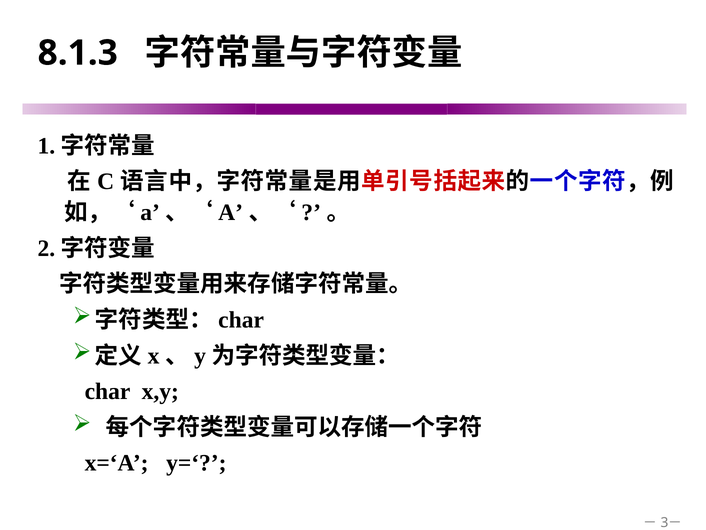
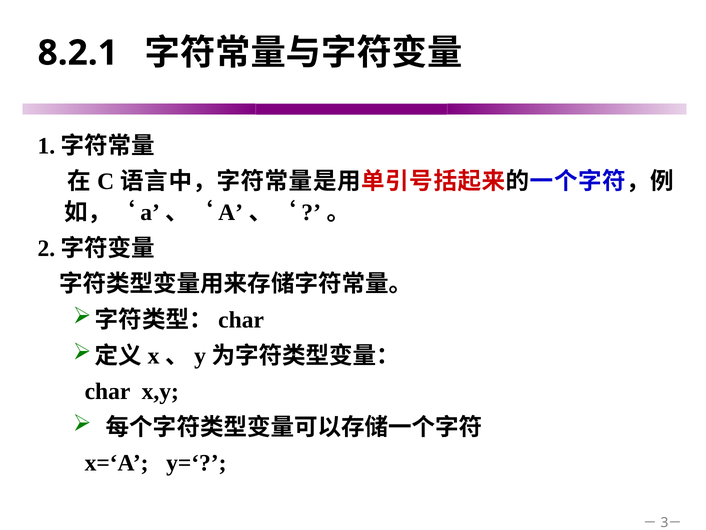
8.1.3: 8.1.3 -> 8.2.1 (78, 53)
